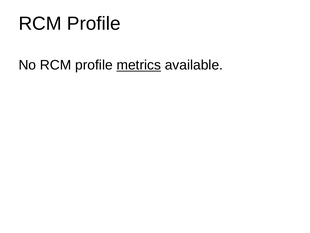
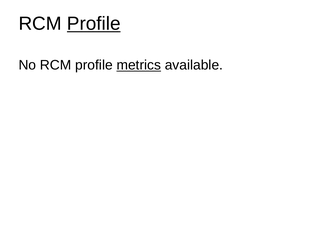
Profile underline: none -> present (94, 24)
